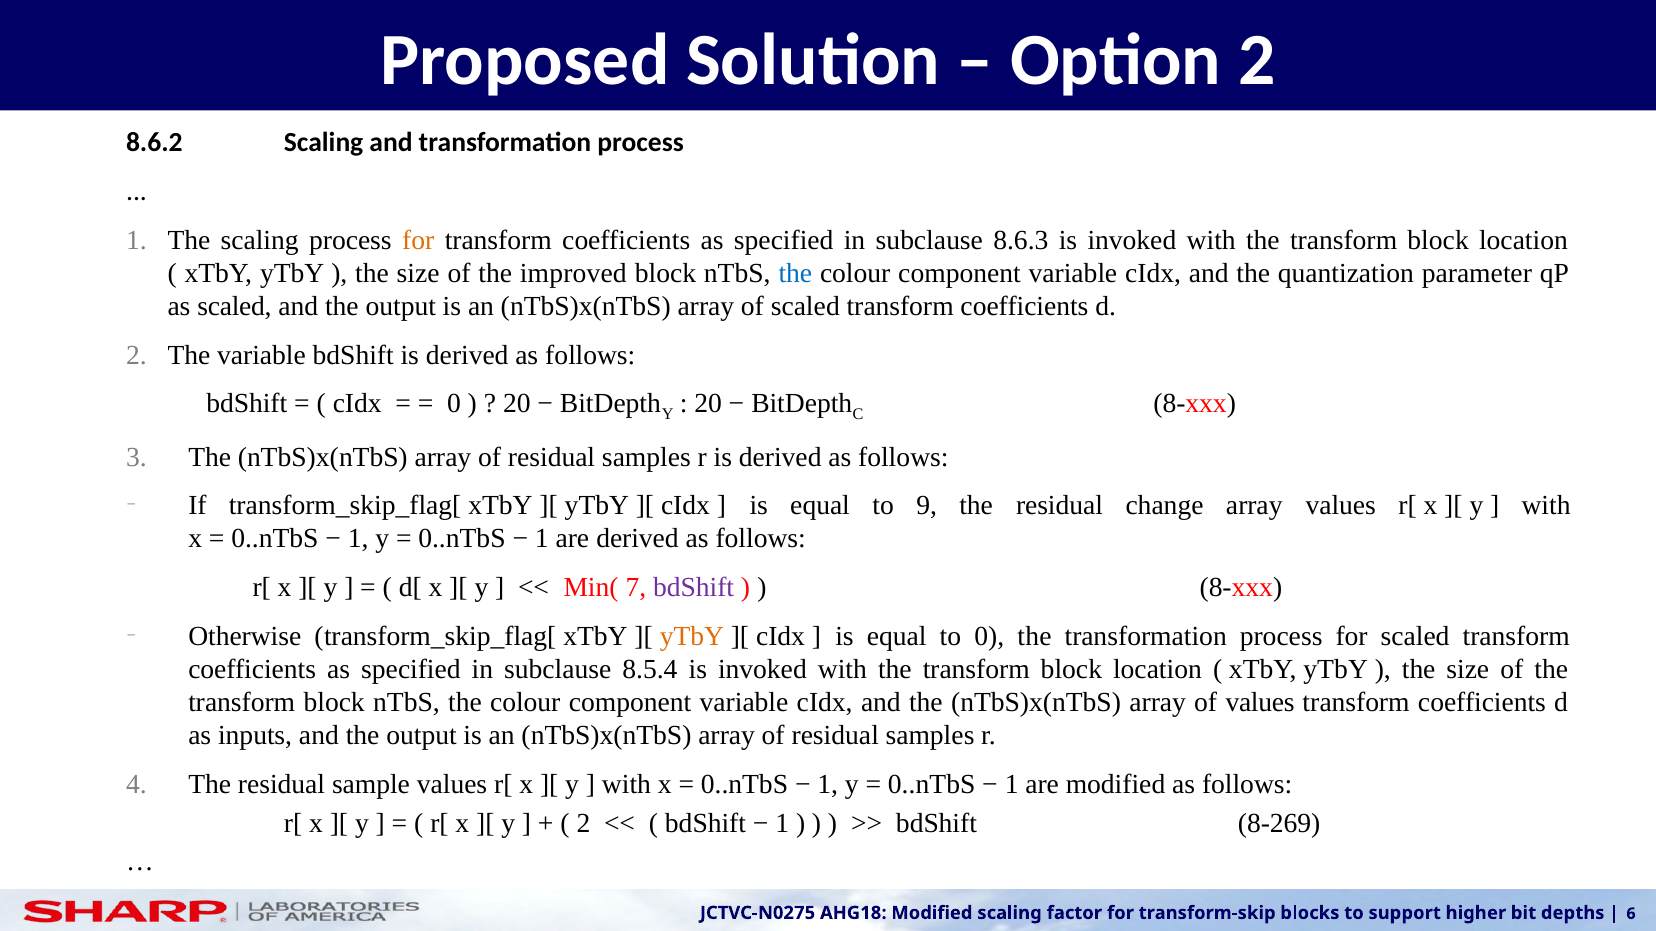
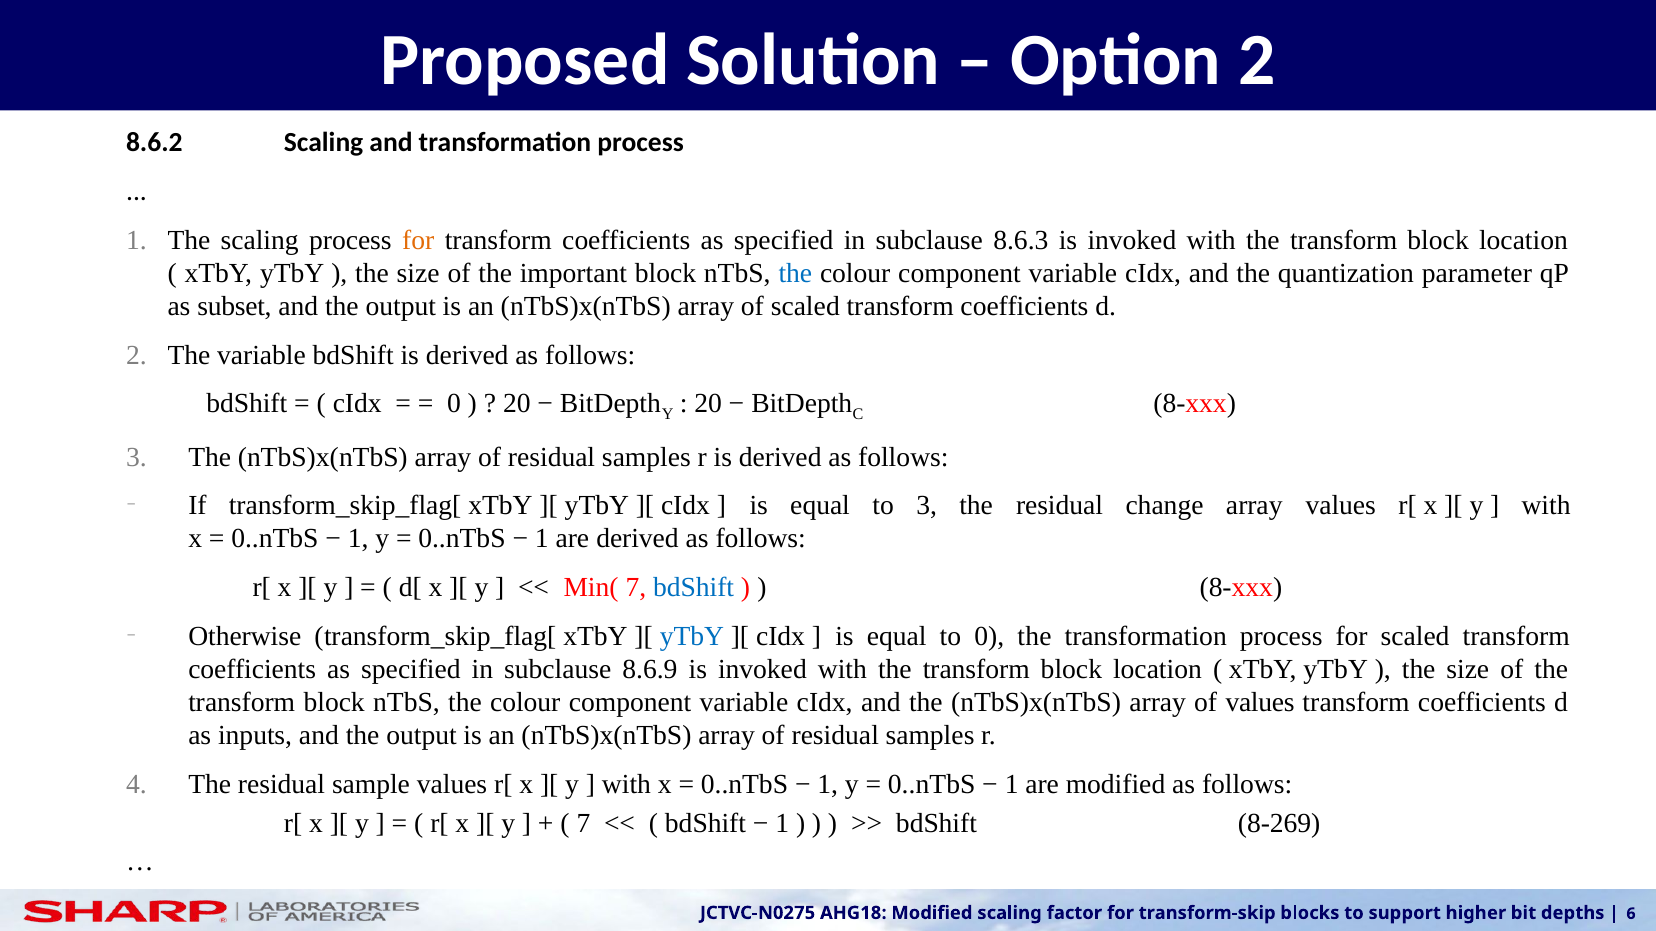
improved: improved -> important (573, 273)
as scaled: scaled -> subset (234, 306)
to 9: 9 -> 3 (927, 506)
bdShift colour: purple -> blue (694, 588)
yTbY colour: orange -> blue (692, 637)
8.5.4: 8.5.4 -> 8.6.9 (650, 670)
2: 2 -> 7 (583, 823)
